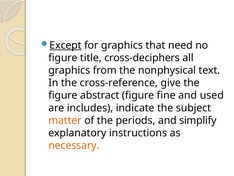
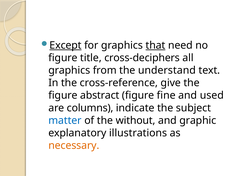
that underline: none -> present (156, 45)
nonphysical: nonphysical -> understand (167, 70)
includes: includes -> columns (90, 108)
matter colour: orange -> blue (65, 120)
periods: periods -> without (136, 120)
simplify: simplify -> graphic (198, 120)
instructions: instructions -> illustrations (138, 133)
